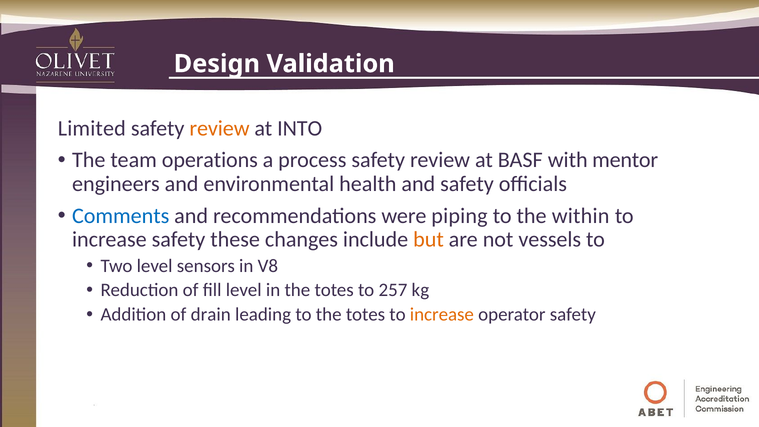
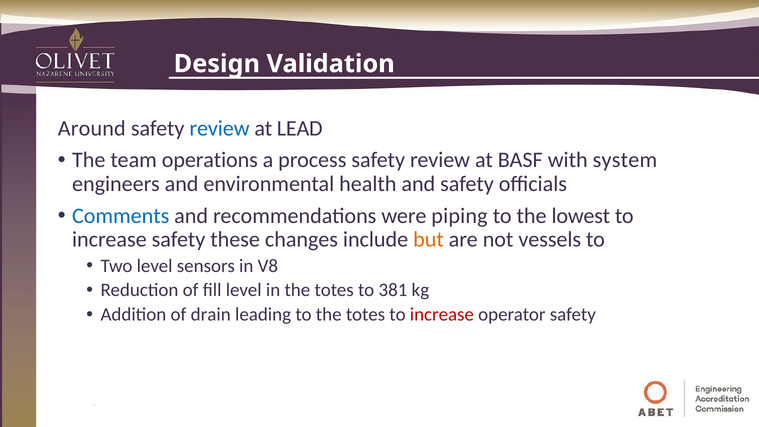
Limited: Limited -> Around (92, 128)
review colour: orange -> blue (219, 128)
INTO: INTO -> LEAD (300, 128)
mentor: mentor -> system (625, 160)
within: within -> lowest (581, 216)
257: 257 -> 381 (393, 290)
increase colour: orange -> red (442, 315)
